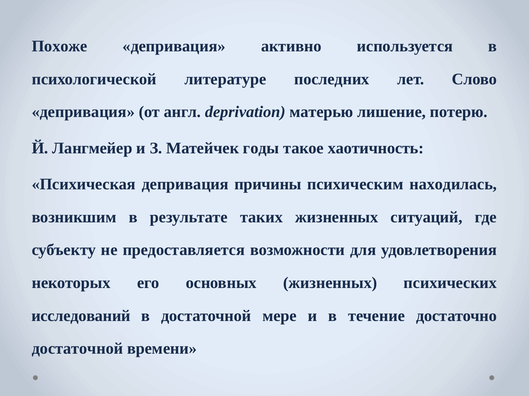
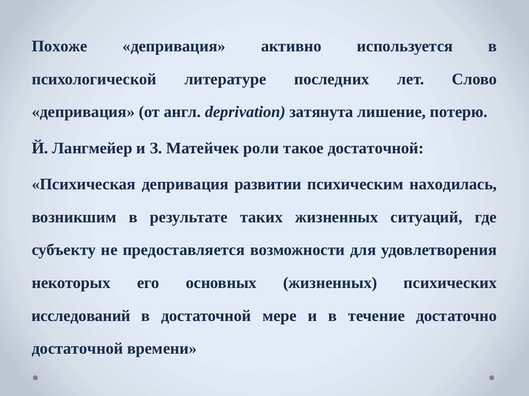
матерью: матерью -> затянута (321, 112)
годы: годы -> роли (261, 148)
такое хаотичность: хаотичность -> достаточной (376, 148)
причины: причины -> развитии (268, 185)
